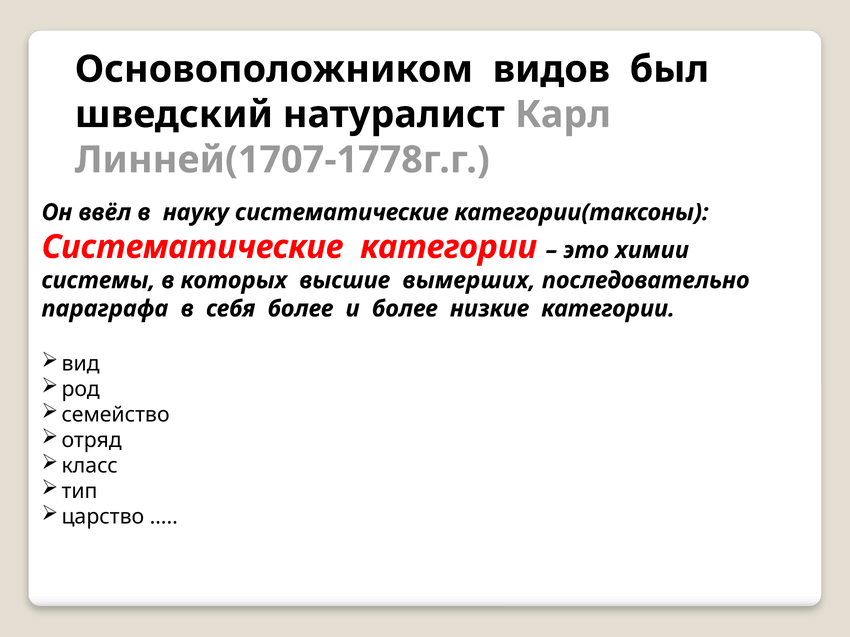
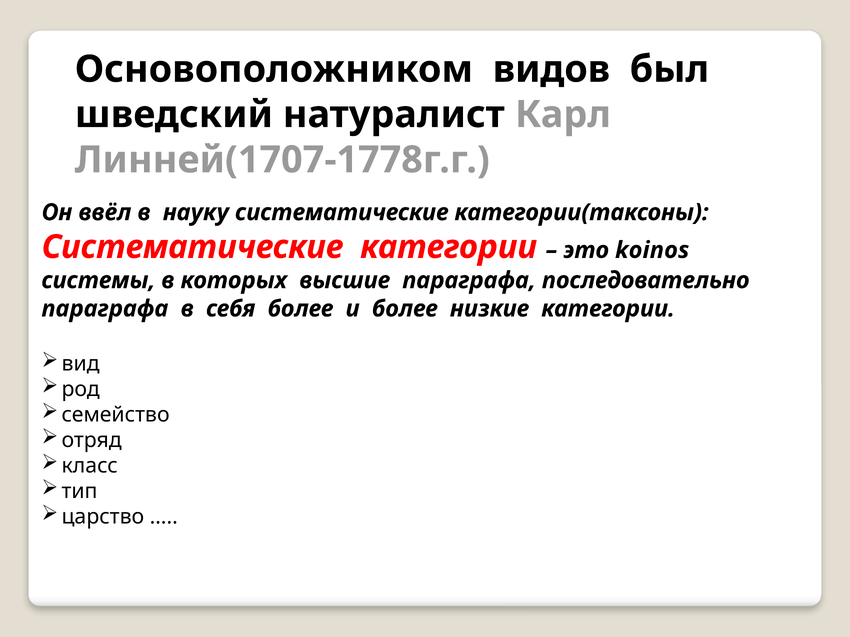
химии: химии -> koinos (652, 250)
высшие вымерших: вымерших -> параграфа (469, 281)
